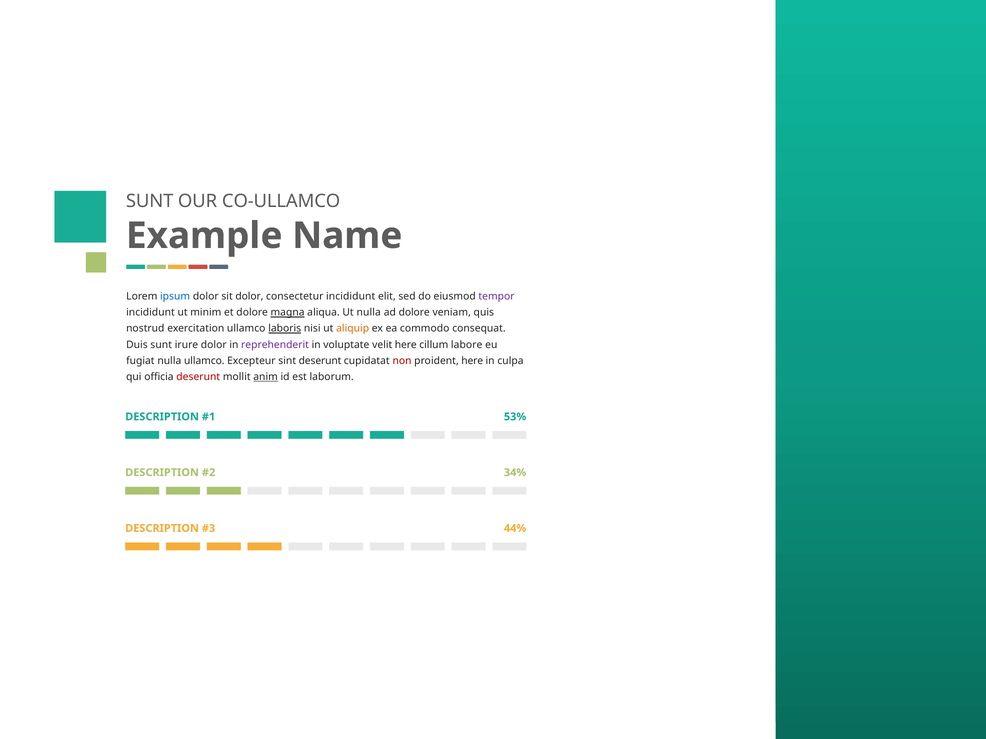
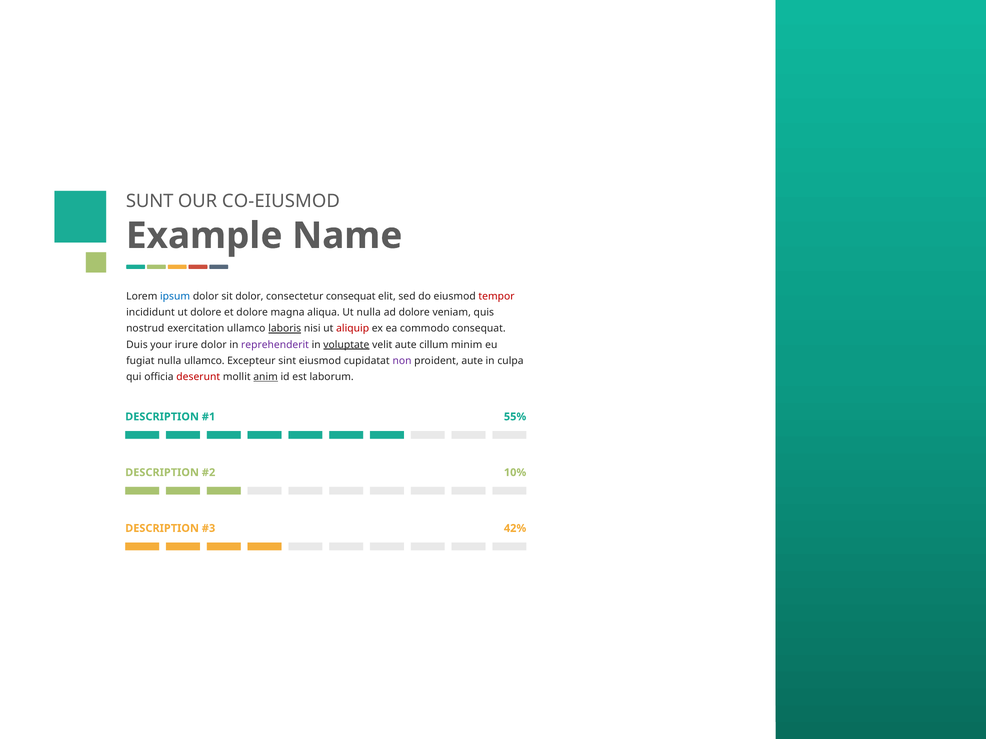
CO-ULLAMCO: CO-ULLAMCO -> CO-EIUSMOD (281, 201)
consectetur incididunt: incididunt -> consequat (351, 297)
tempor colour: purple -> red (497, 297)
ut minim: minim -> dolore (206, 313)
magna underline: present -> none (288, 313)
aliquip colour: orange -> red (353, 329)
Duis sunt: sunt -> your (161, 345)
voluptate underline: none -> present (346, 345)
velit here: here -> aute (406, 345)
labore: labore -> minim (467, 345)
sint deserunt: deserunt -> eiusmod (320, 361)
non colour: red -> purple (402, 361)
proident here: here -> aute (472, 361)
53%: 53% -> 55% (515, 417)
34%: 34% -> 10% (515, 473)
44%: 44% -> 42% (515, 529)
